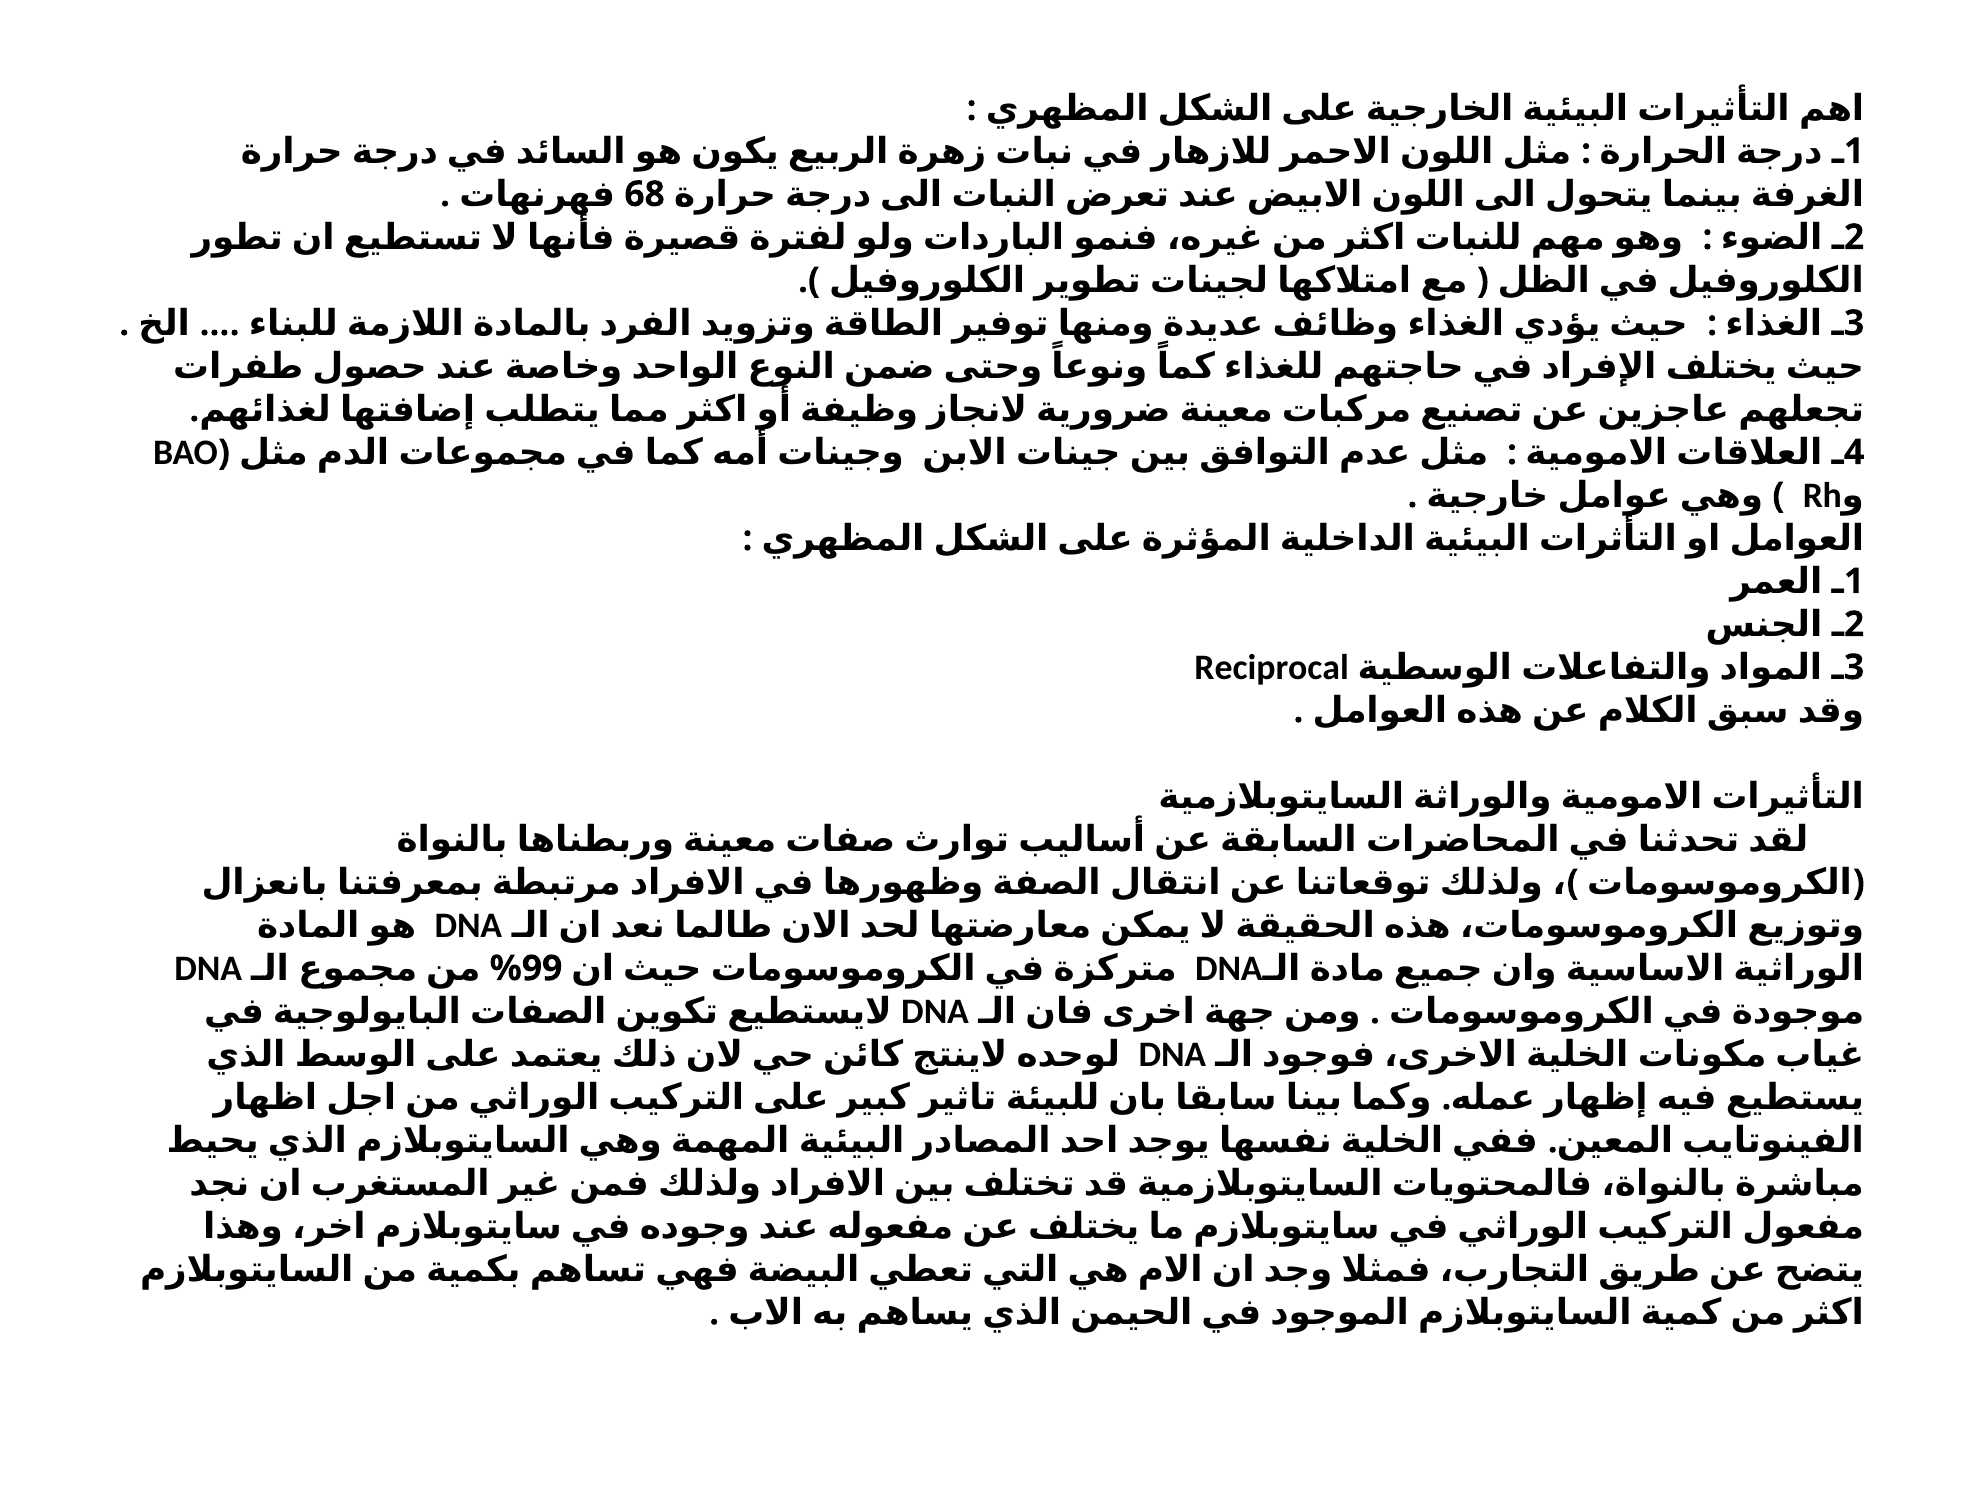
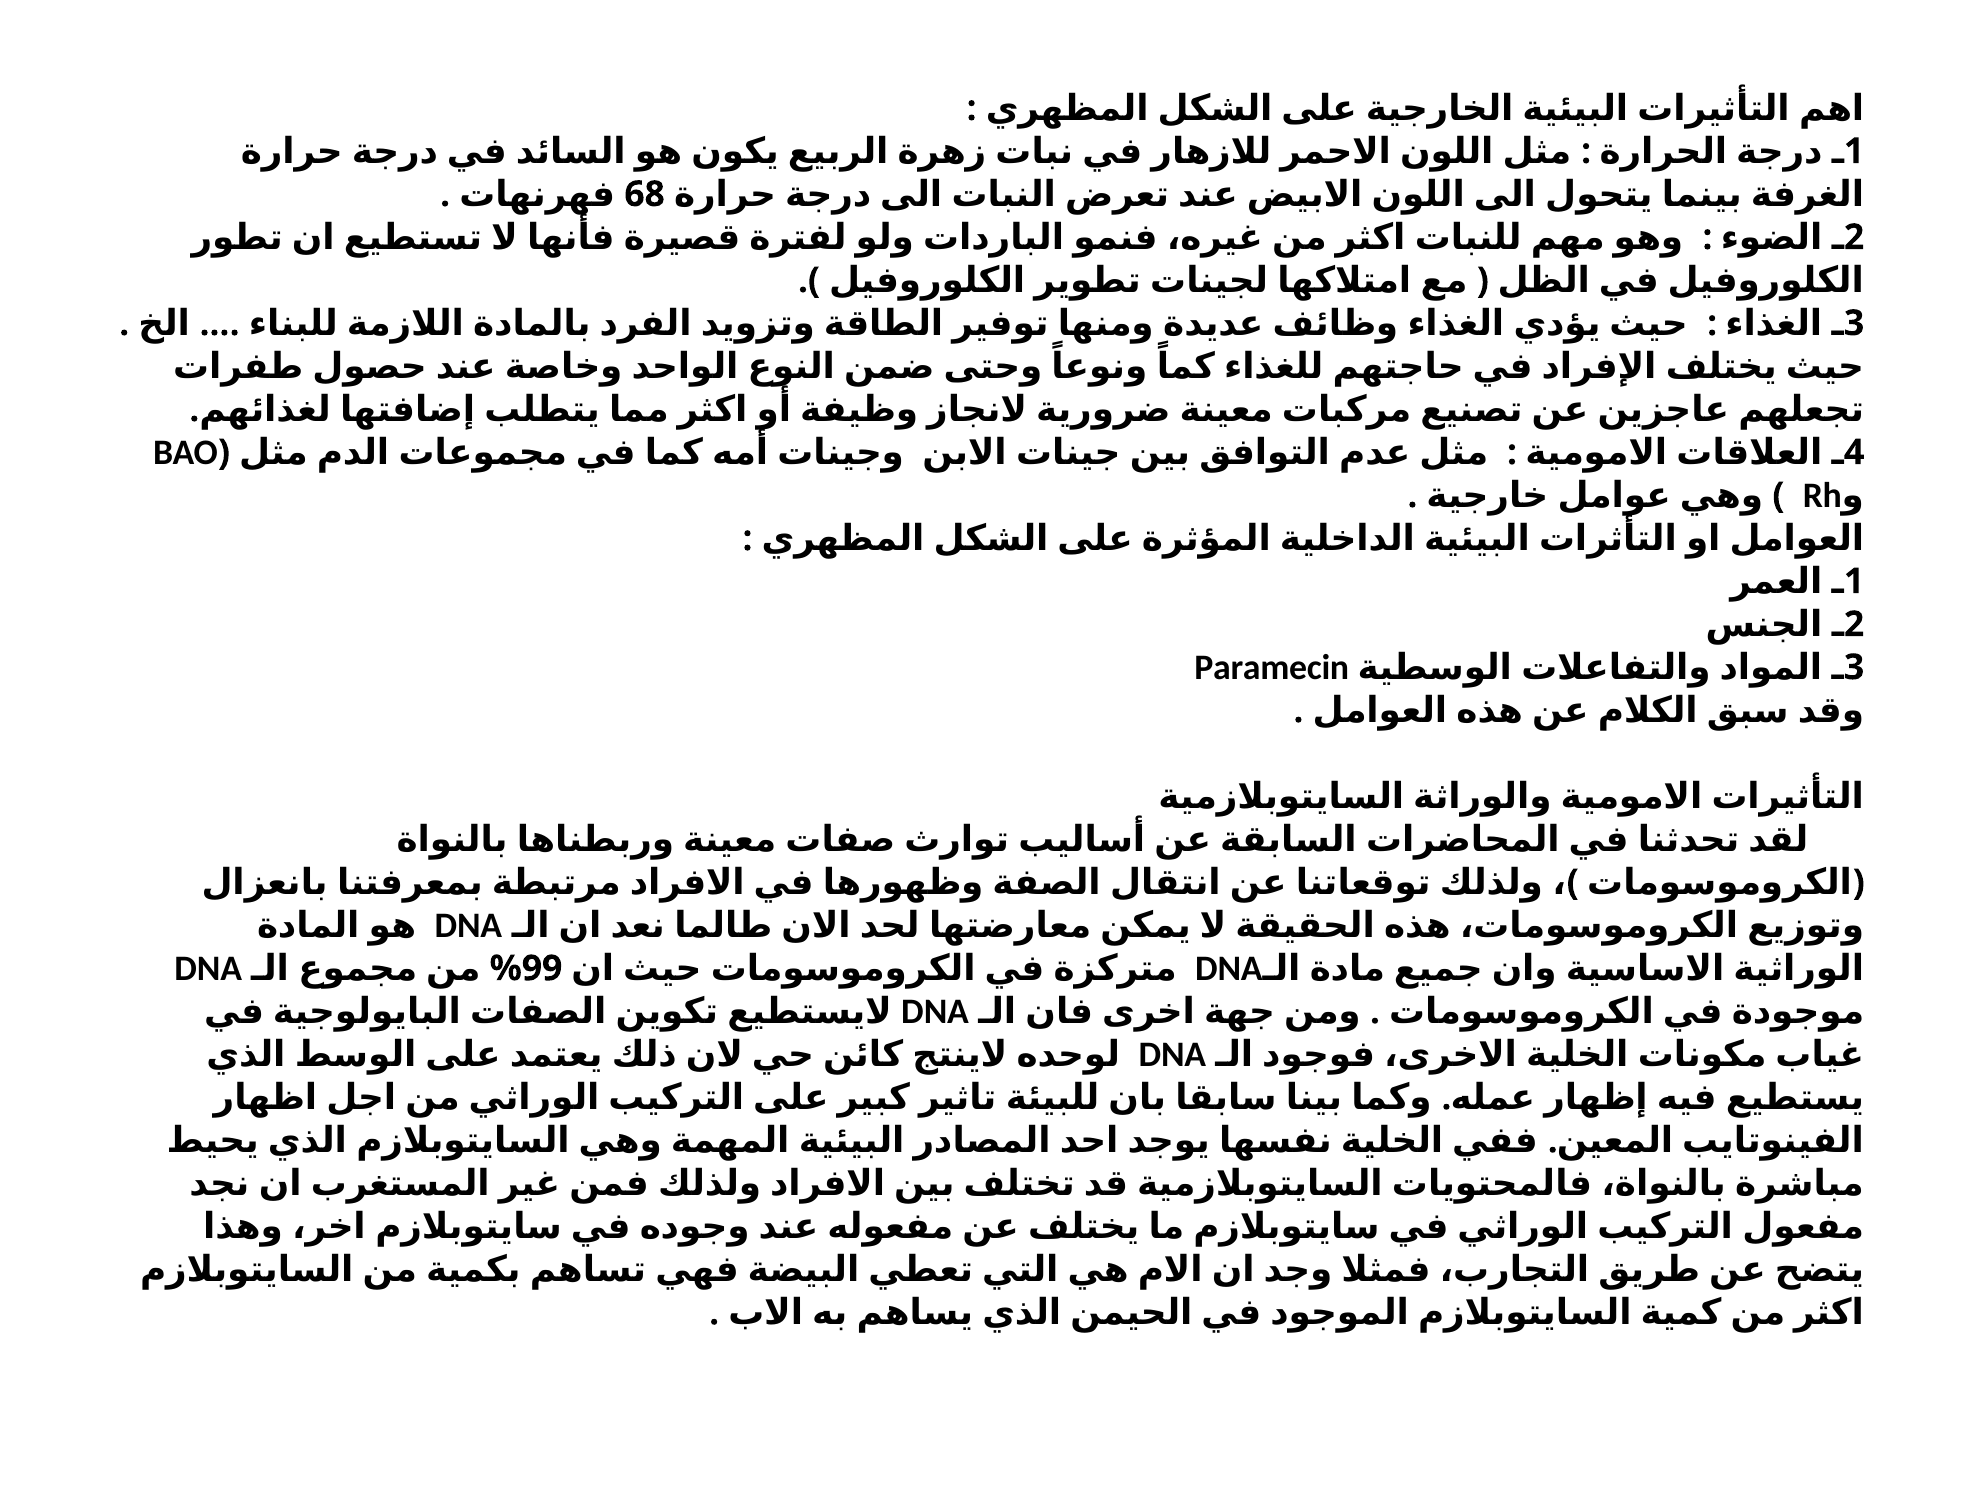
Reciprocal: Reciprocal -> Paramecin (1272, 667)
